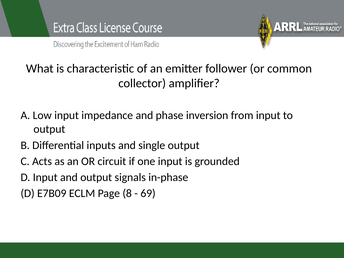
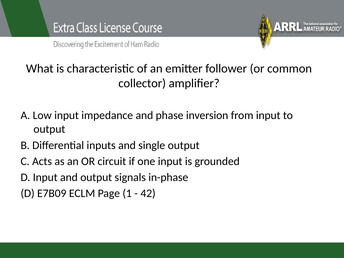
8: 8 -> 1 (127, 193)
69: 69 -> 42 (148, 193)
